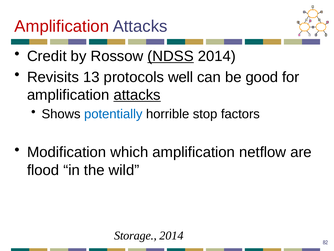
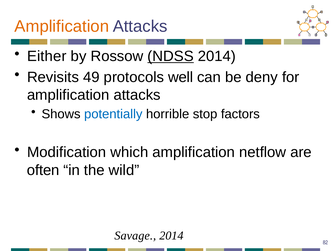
Amplification colour: red -> orange (62, 26)
Credit: Credit -> Either (47, 56)
13: 13 -> 49 (91, 77)
good: good -> deny (262, 77)
attacks underline: present -> none (137, 95)
flood: flood -> often (43, 170)
Storage: Storage -> Savage (135, 235)
